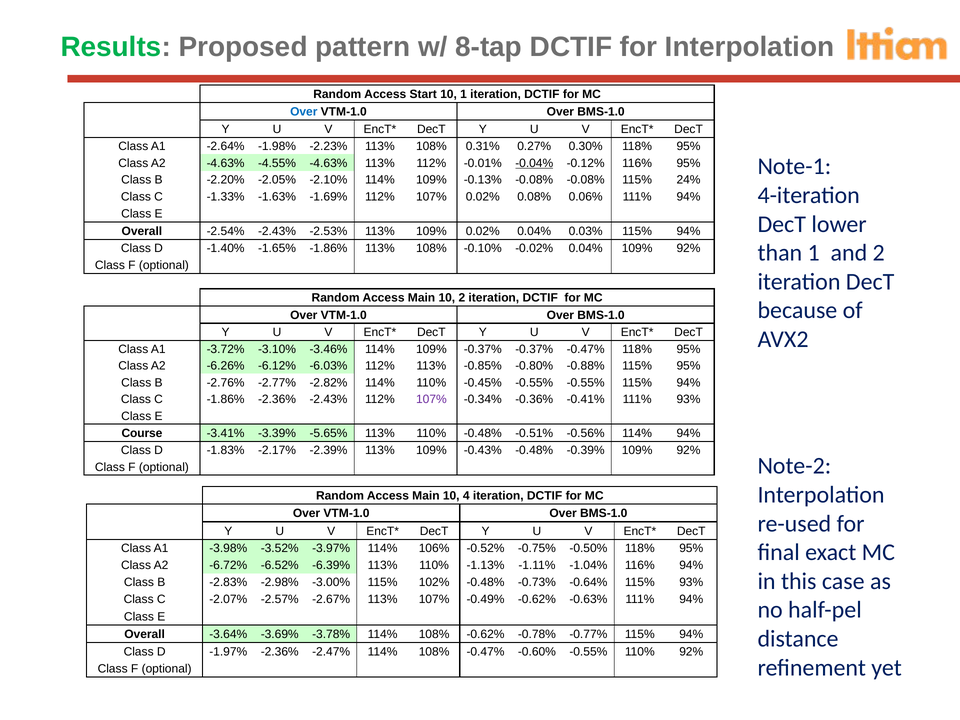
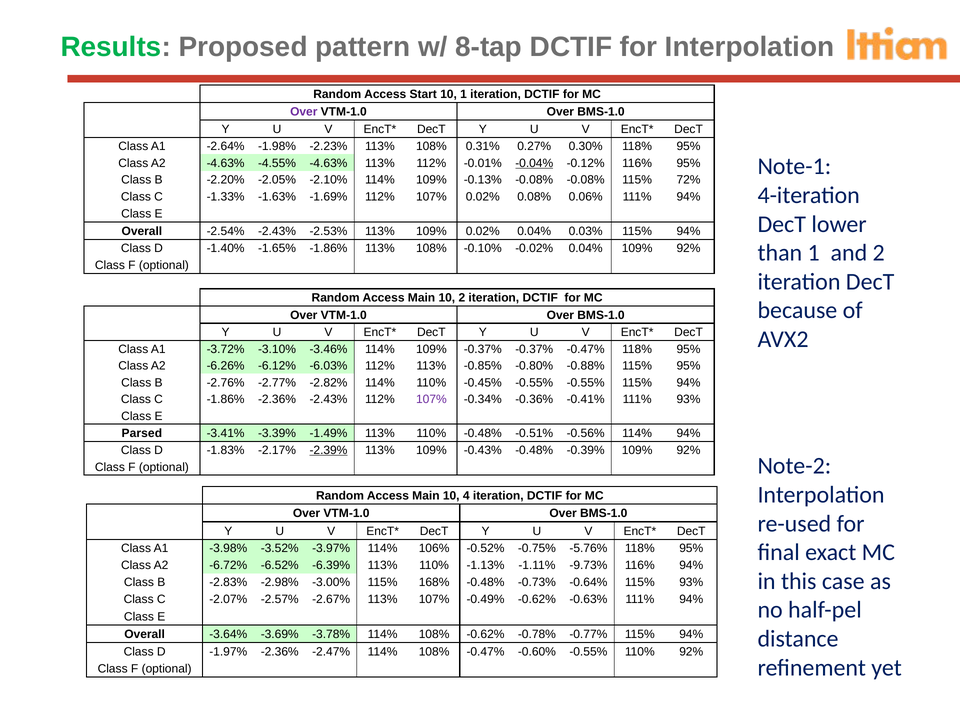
Over colour: blue -> purple (304, 112)
24%: 24% -> 72% (689, 180)
Course: Course -> Parsed (142, 433)
-5.65%: -5.65% -> -1.49% (328, 433)
-2.39% underline: none -> present (328, 450)
-0.50%: -0.50% -> -5.76% (588, 548)
-1.04%: -1.04% -> -9.73% (588, 565)
102%: 102% -> 168% (434, 582)
